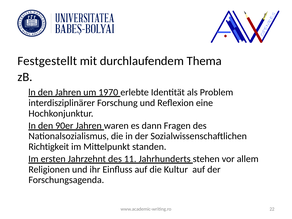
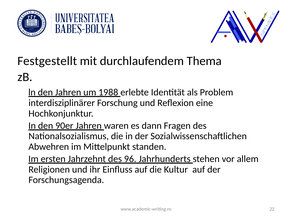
1970: 1970 -> 1988 (108, 92)
Richtigkeit: Richtigkeit -> Abwehren (49, 147)
11: 11 -> 96 (130, 159)
